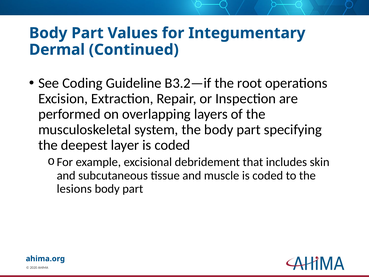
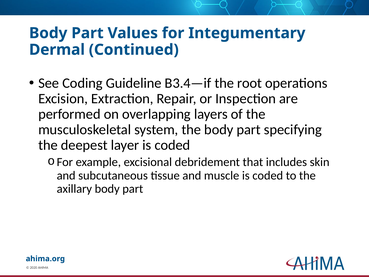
B3.2—if: B3.2—if -> B3.4—if (188, 83)
lesions: lesions -> axillary (74, 189)
